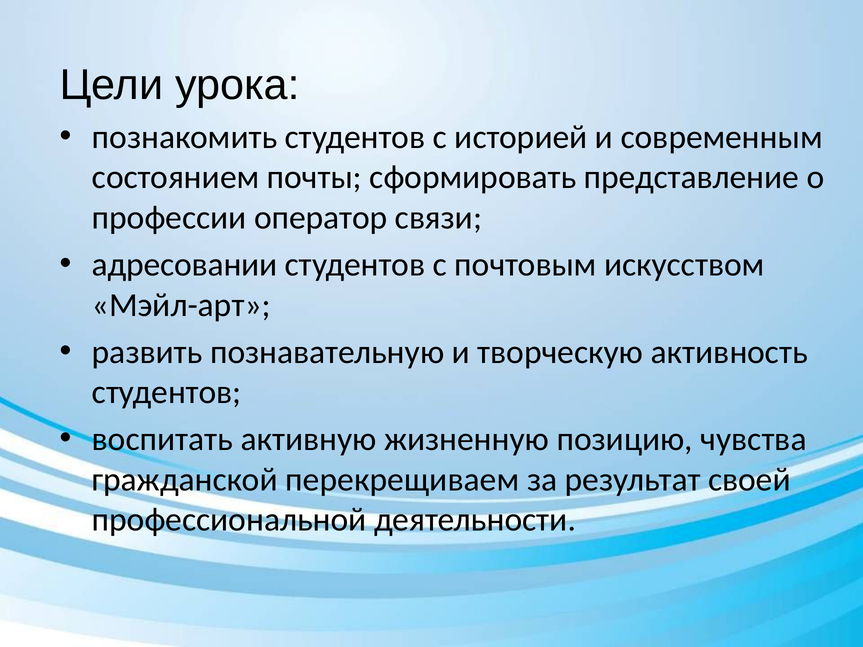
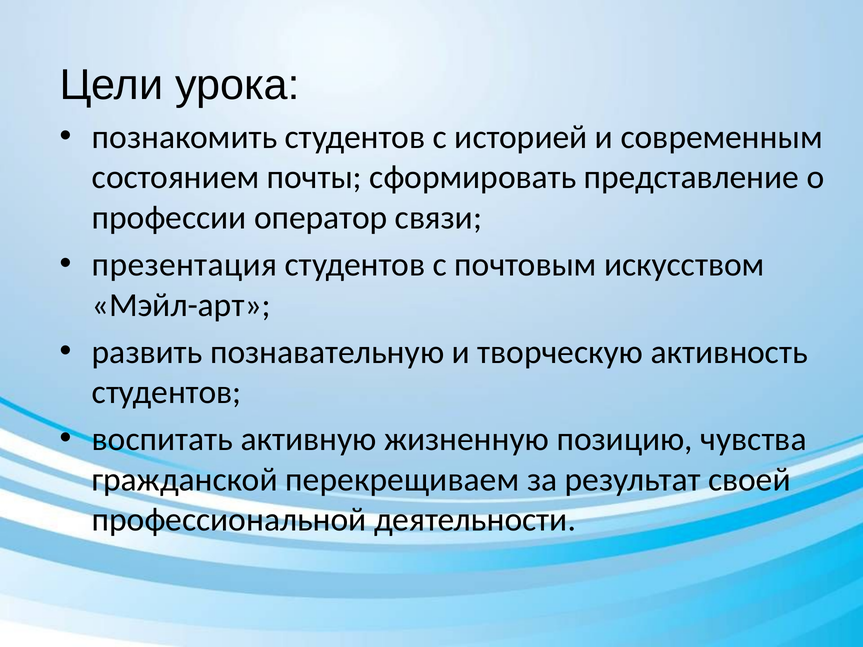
адресовании: адресовании -> презентация (184, 265)
